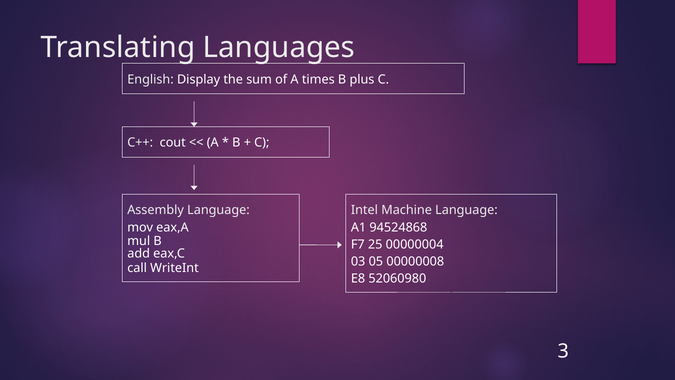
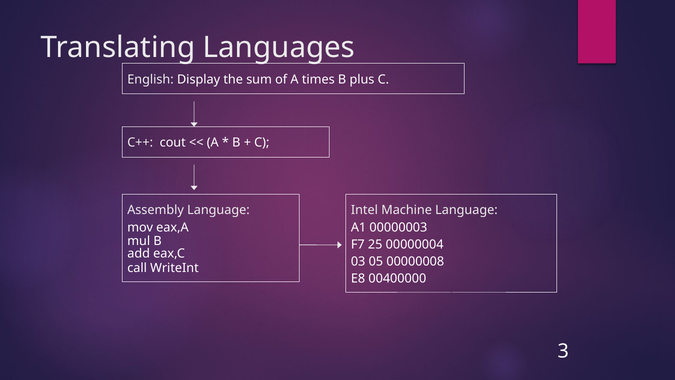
94524868: 94524868 -> 00000003 (398, 228)
52060980: 52060980 -> 00400000 (397, 278)
